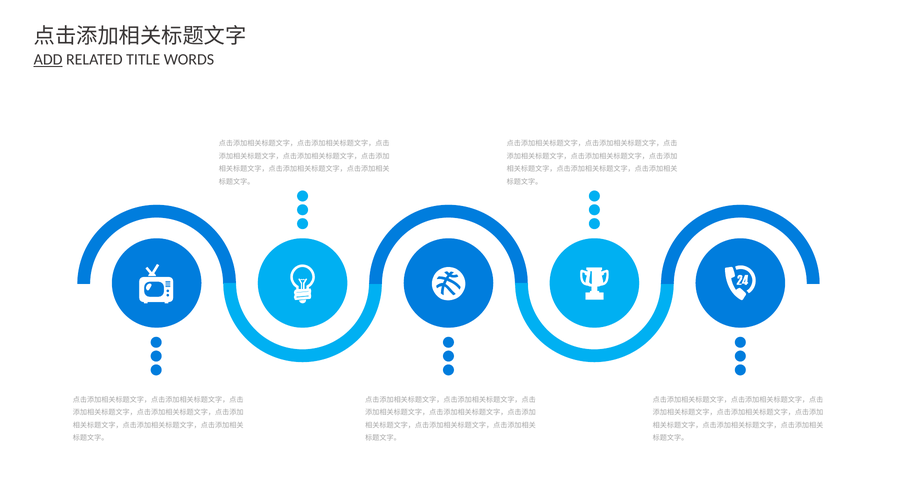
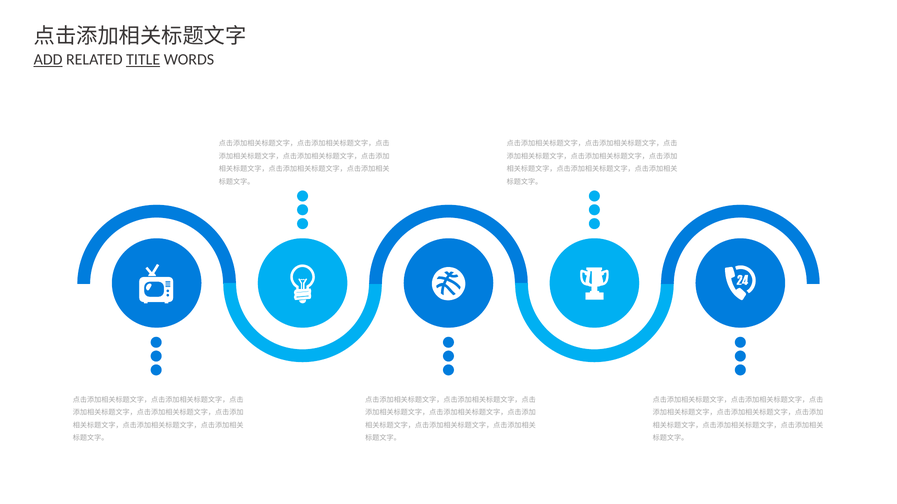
TITLE underline: none -> present (143, 60)
